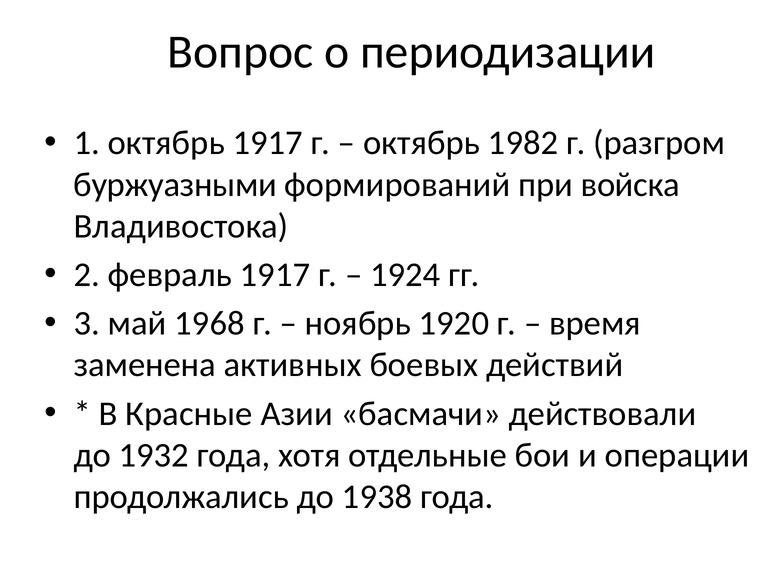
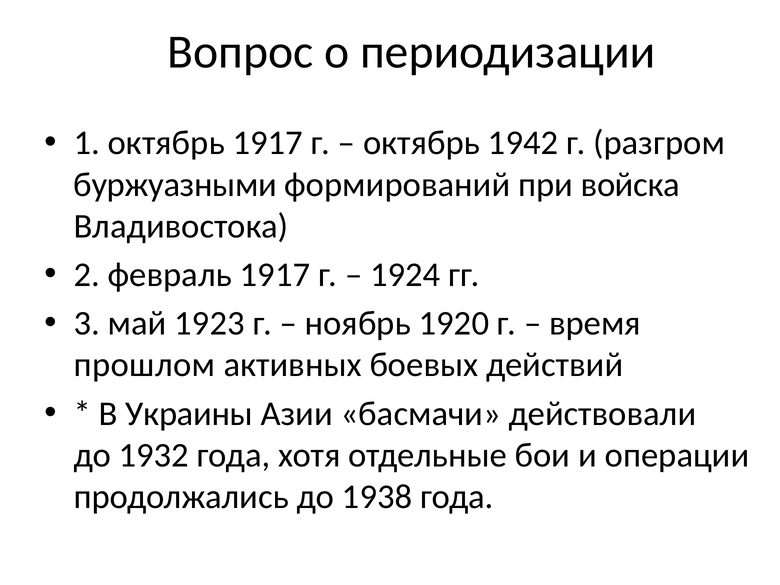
1982: 1982 -> 1942 (523, 143)
1968: 1968 -> 1923 (210, 323)
заменена: заменена -> прошлом (145, 365)
Красные: Красные -> Украины (189, 414)
